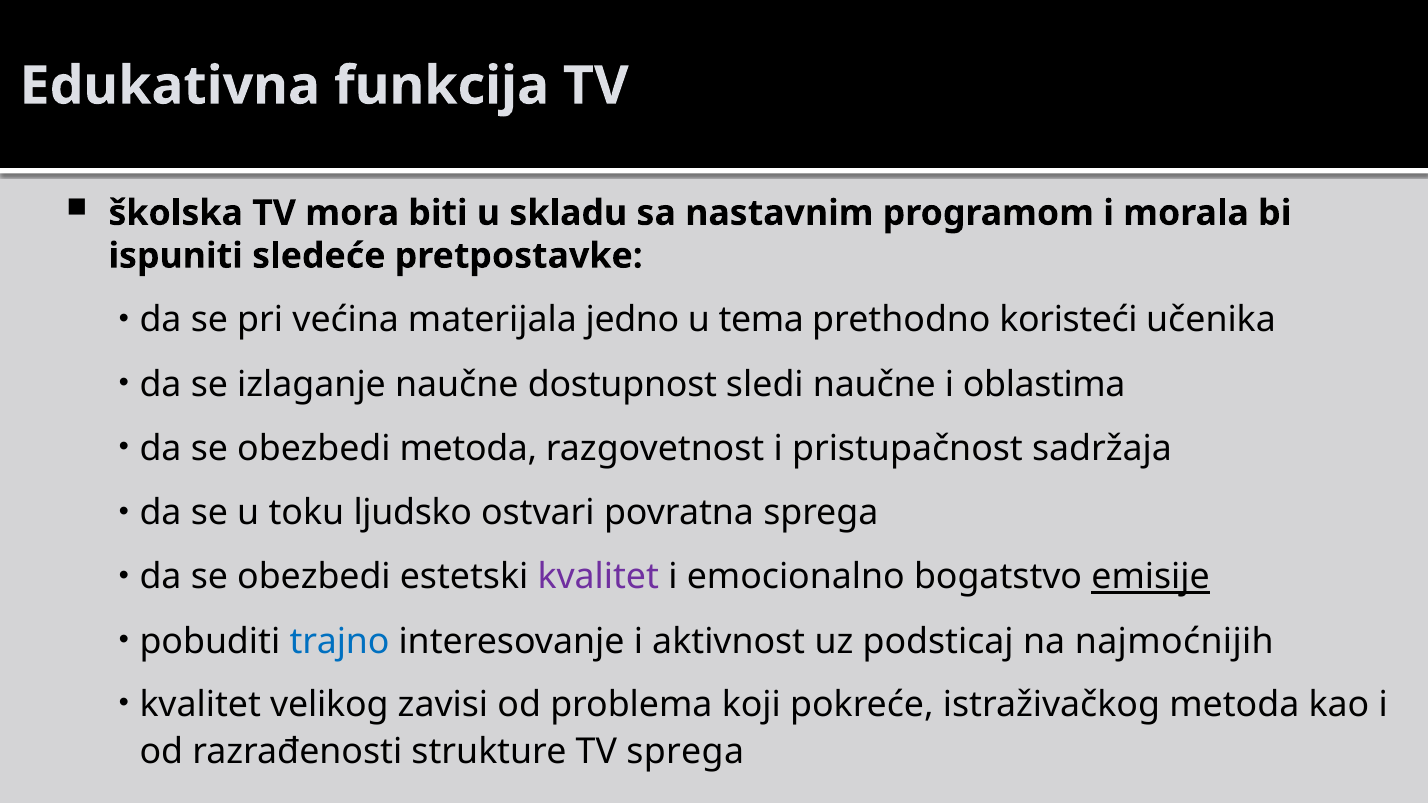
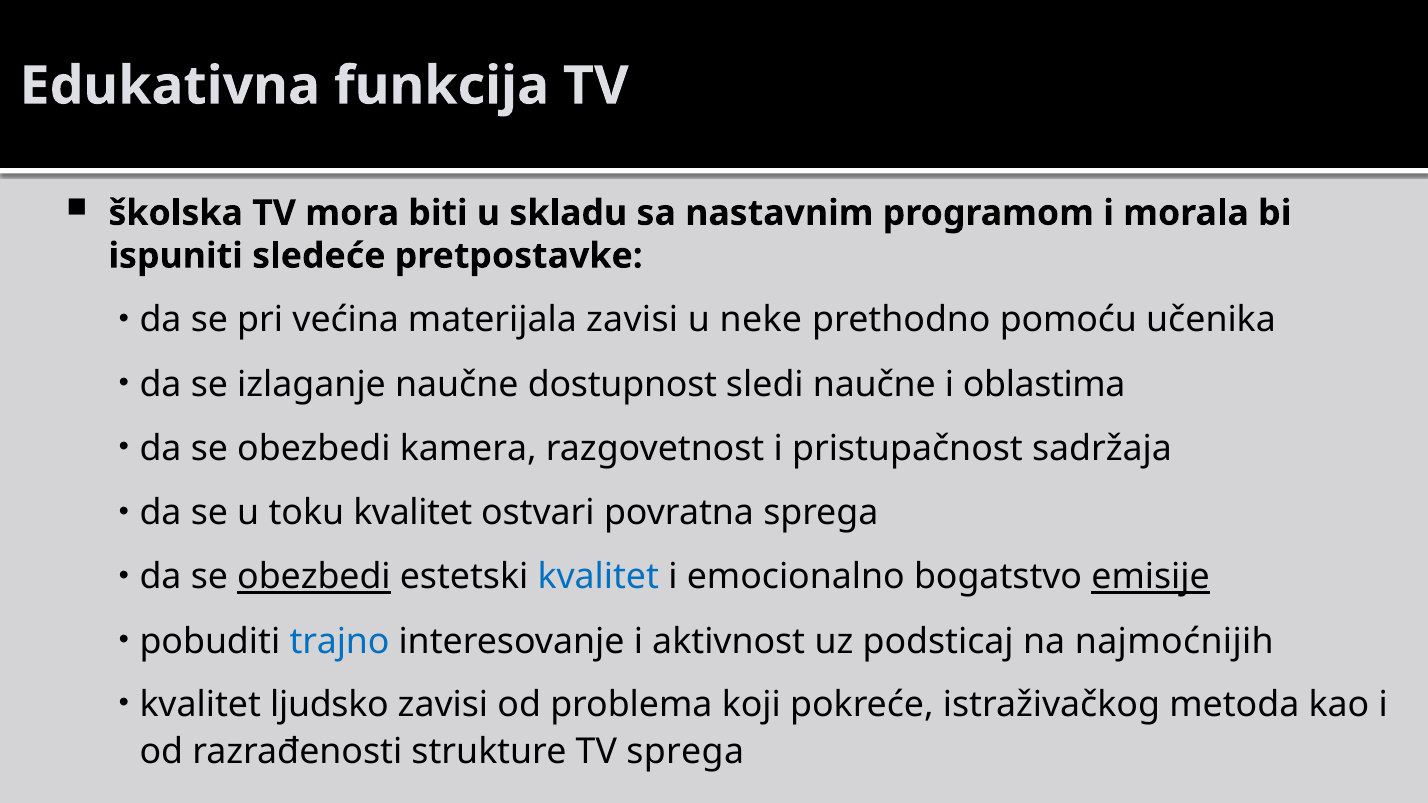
materijala jedno: jedno -> zavisi (632, 320)
tema: tema -> neke (761, 320)
koristeći: koristeći -> pomoću (1068, 320)
obezbedi metoda: metoda -> kamera (468, 449)
toku ljudsko: ljudsko -> kvalitet (413, 513)
obezbedi underline: none -> present (314, 577)
kvalitet colour: purple -> blue (598, 577)
velikog: velikog -> ljudsko (329, 705)
